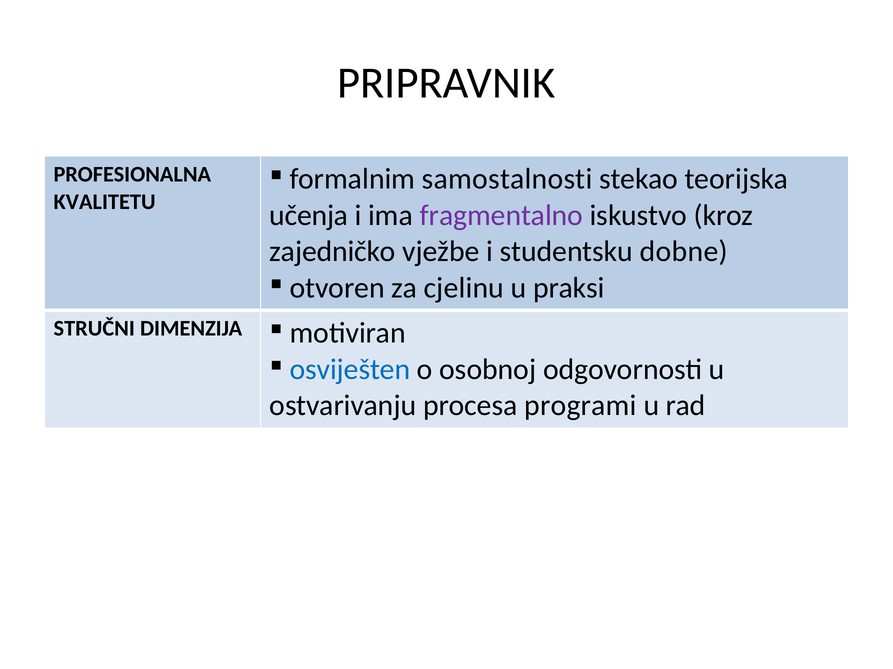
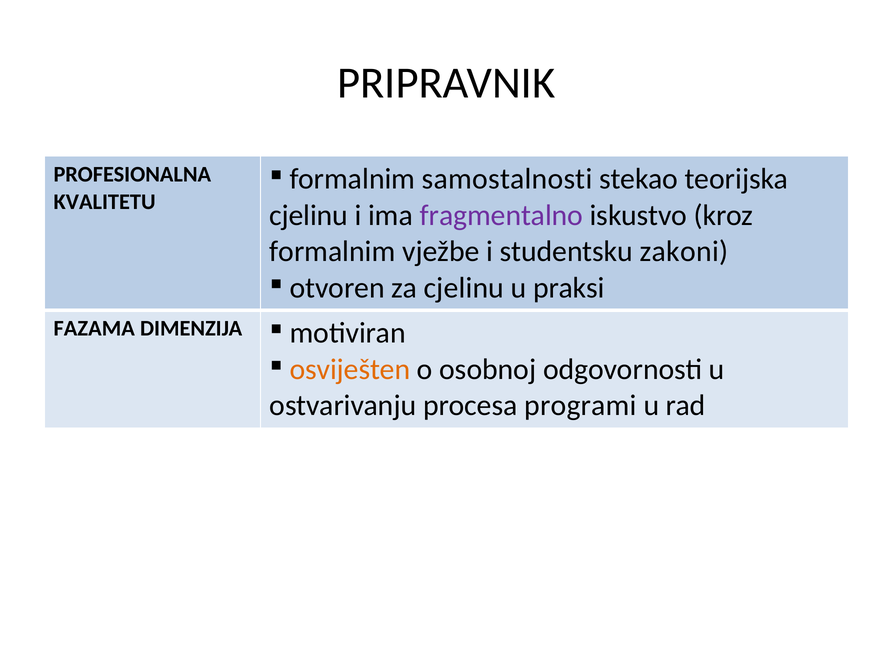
učenja: učenja -> cjelinu (309, 215)
zajedničko: zajedničko -> formalnim (332, 252)
dobne: dobne -> zakoni (684, 252)
STRUČNI: STRUČNI -> FAZAMA (94, 329)
osviješten colour: blue -> orange (350, 370)
